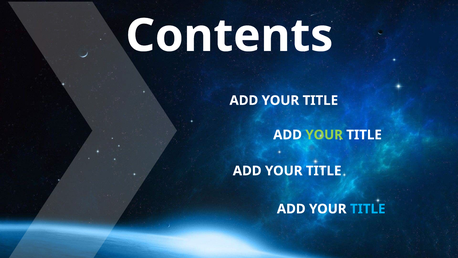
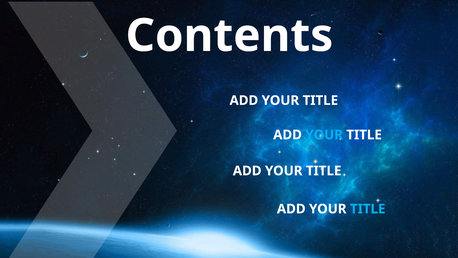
YOUR colour: light green -> light blue (324, 135)
